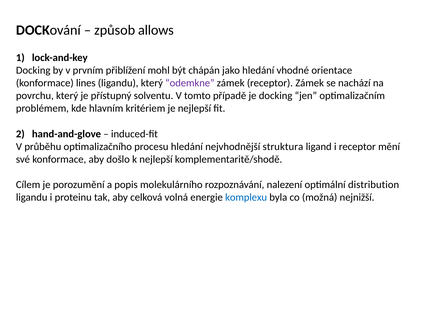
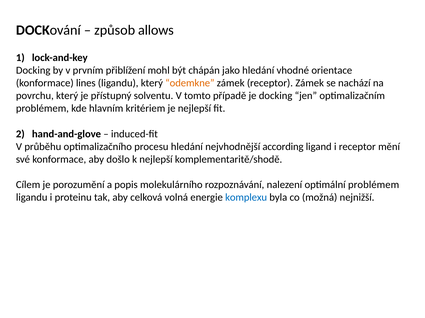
odemkne colour: purple -> orange (190, 83)
struktura: struktura -> according (283, 147)
optimální distribution: distribution -> problémem (374, 185)
